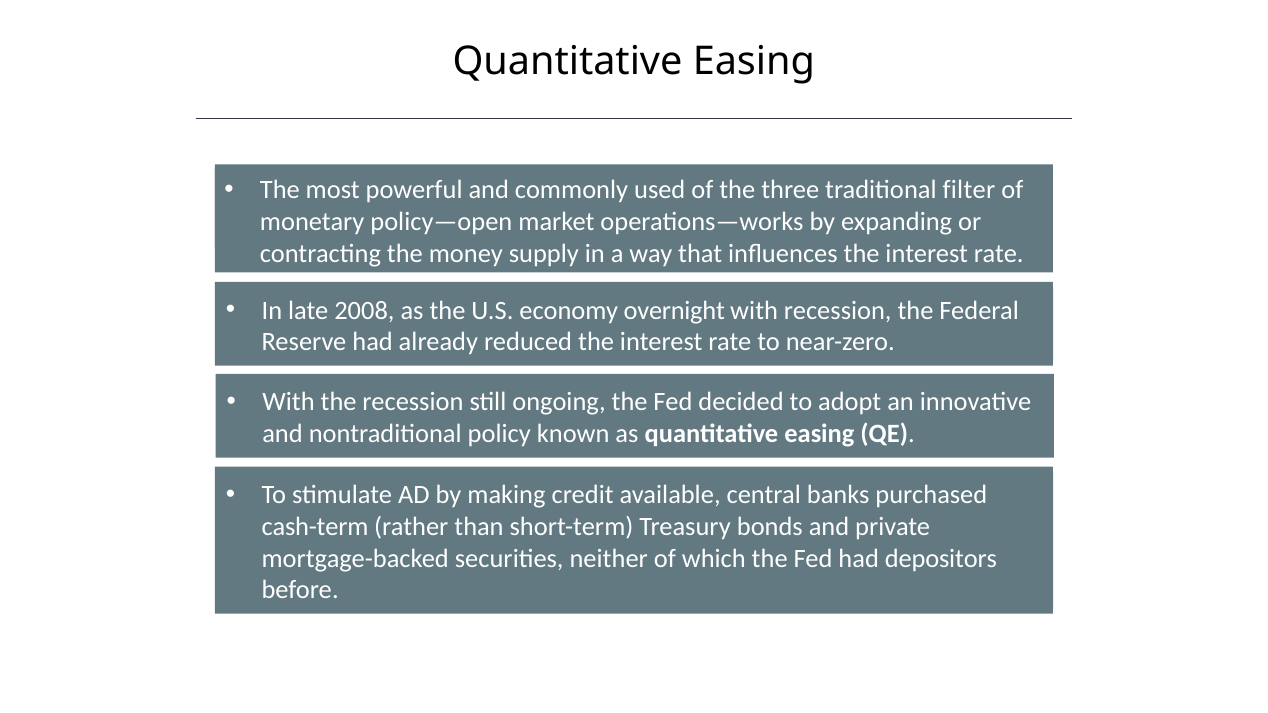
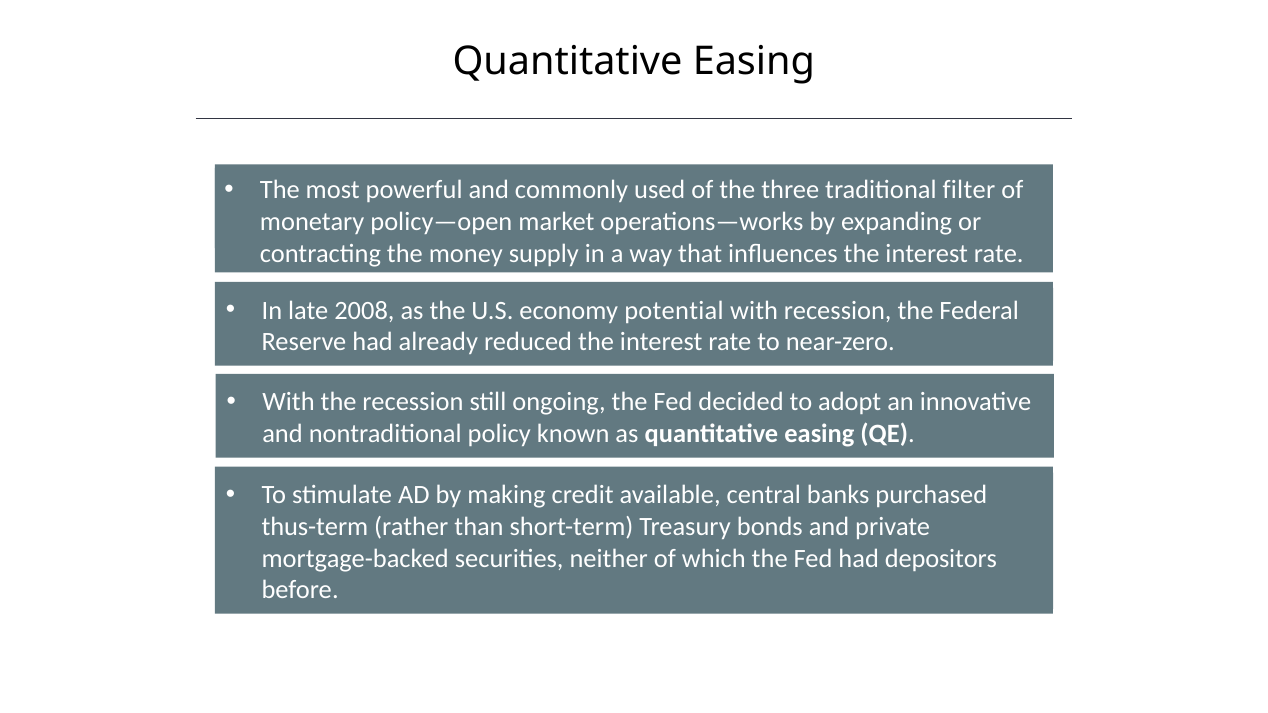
overnight: overnight -> potential (674, 310)
cash-term: cash-term -> thus-term (315, 527)
